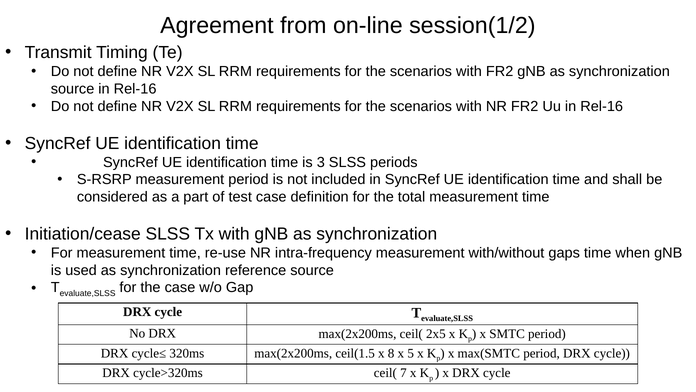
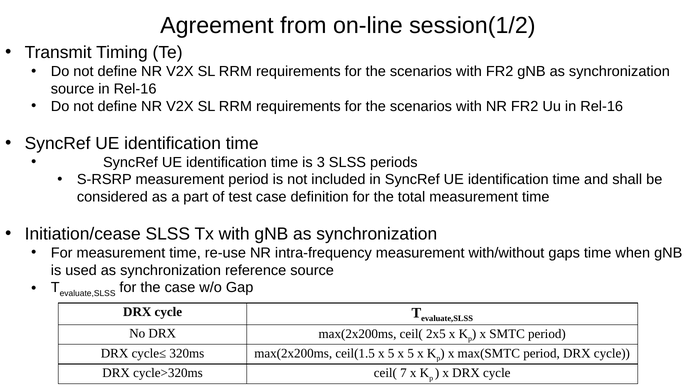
ceil(1.5 x 8: 8 -> 5 (391, 353)
